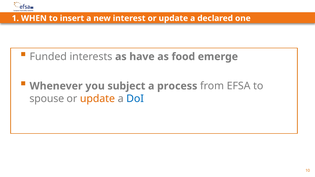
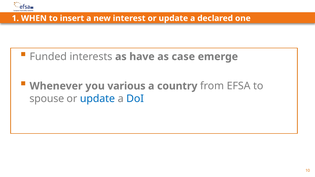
food: food -> case (183, 57)
subject: subject -> various (126, 86)
process: process -> country (177, 86)
update colour: orange -> blue (97, 99)
